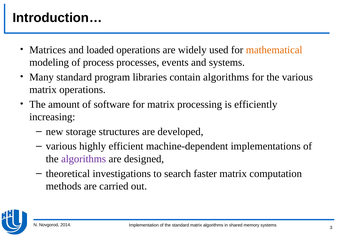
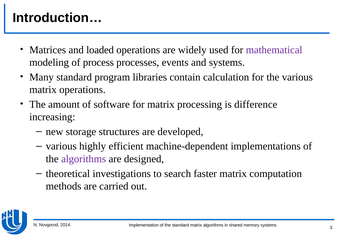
mathematical colour: orange -> purple (274, 50)
contain algorithms: algorithms -> calculation (226, 77)
efficiently: efficiently -> difference (256, 104)
